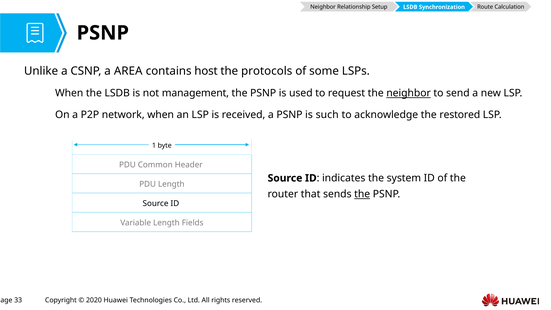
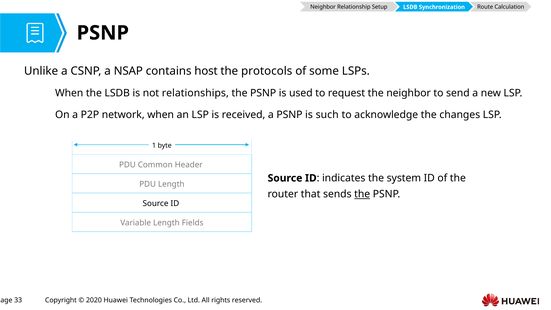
AREA: AREA -> NSAP (128, 71)
management: management -> relationships (195, 93)
neighbor underline: present -> none (409, 93)
restored: restored -> changes (460, 115)
